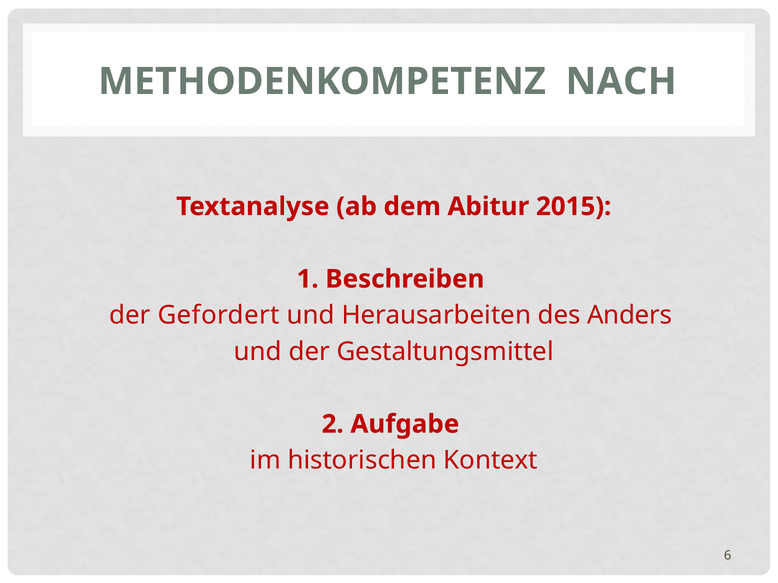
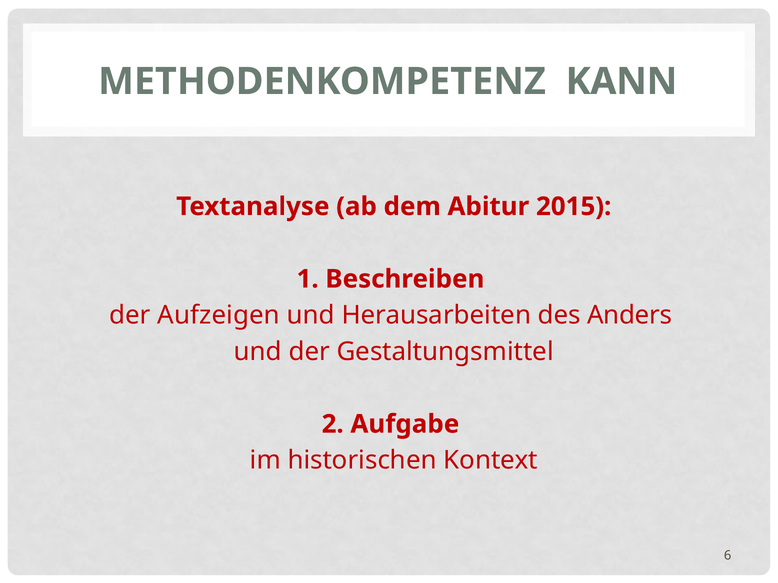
NACH: NACH -> KANN (621, 82)
Gefordert: Gefordert -> Aufzeigen (219, 316)
